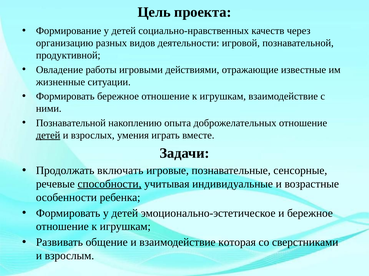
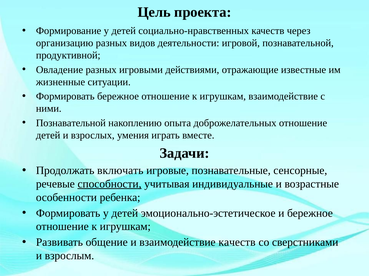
Овладение работы: работы -> разных (101, 70)
детей underline: present -> none (48, 136)
взаимодействие которая: которая -> качеств (237, 243)
